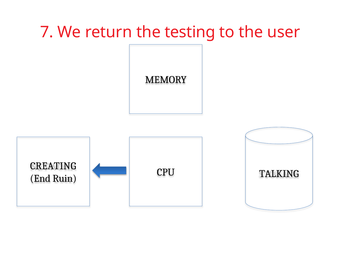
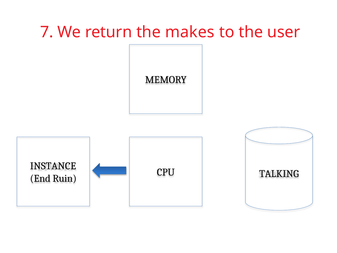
testing: testing -> makes (190, 32)
CREATING: CREATING -> INSTANCE (53, 166)
